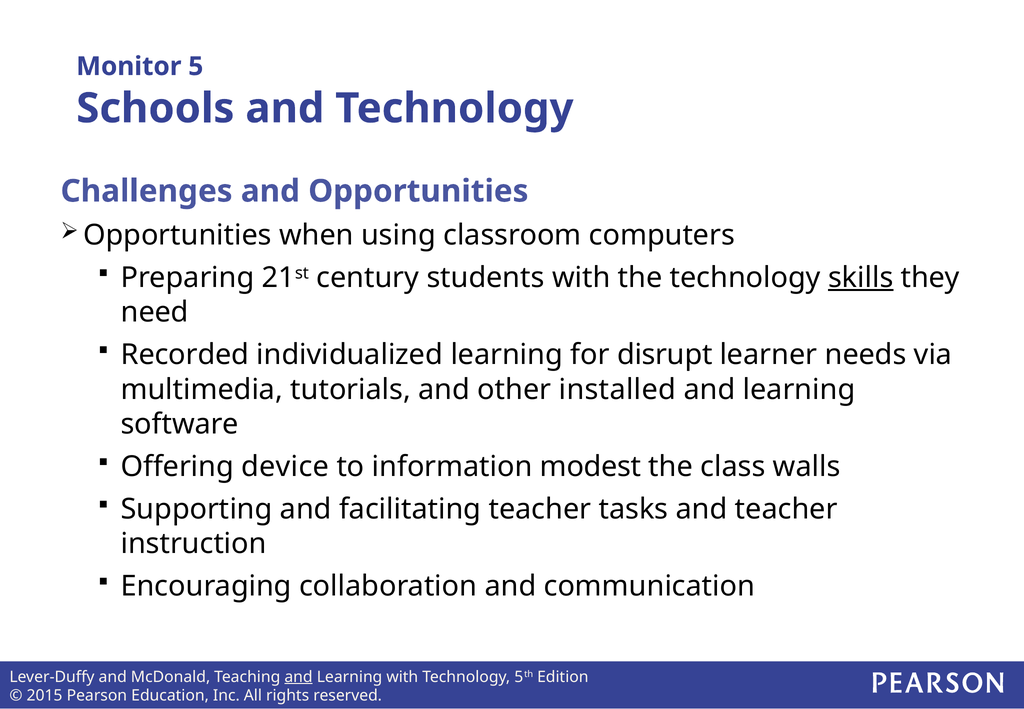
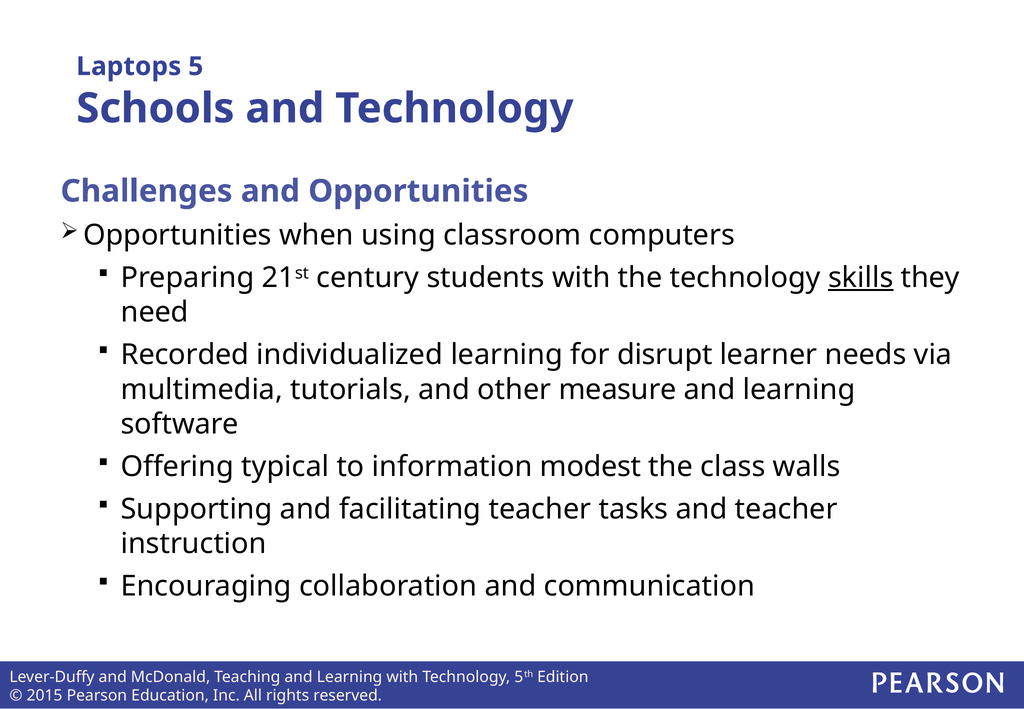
Monitor: Monitor -> Laptops (129, 66)
installed: installed -> measure (618, 389)
device: device -> typical (285, 467)
and underline: present -> none (298, 677)
